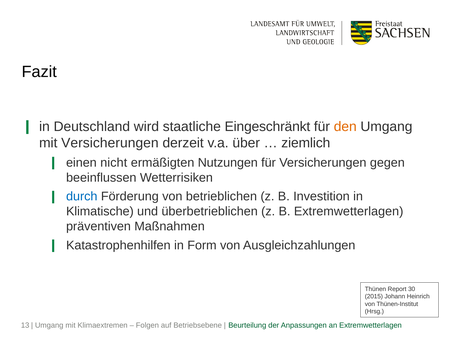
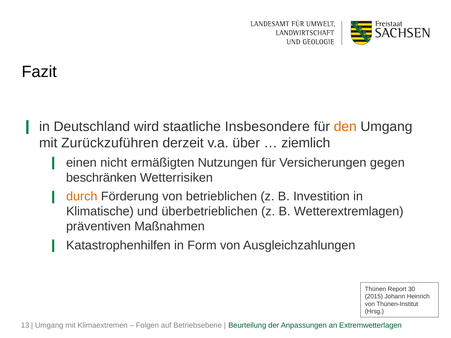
Eingeschränkt: Eingeschränkt -> Insbesondere (267, 127)
mit Versicherungen: Versicherungen -> Zurückzuführen (110, 143)
beeinflussen: beeinflussen -> beschränken (101, 178)
durch colour: blue -> orange (82, 197)
B Extremwetterlagen: Extremwetterlagen -> Wetterextremlagen (349, 212)
